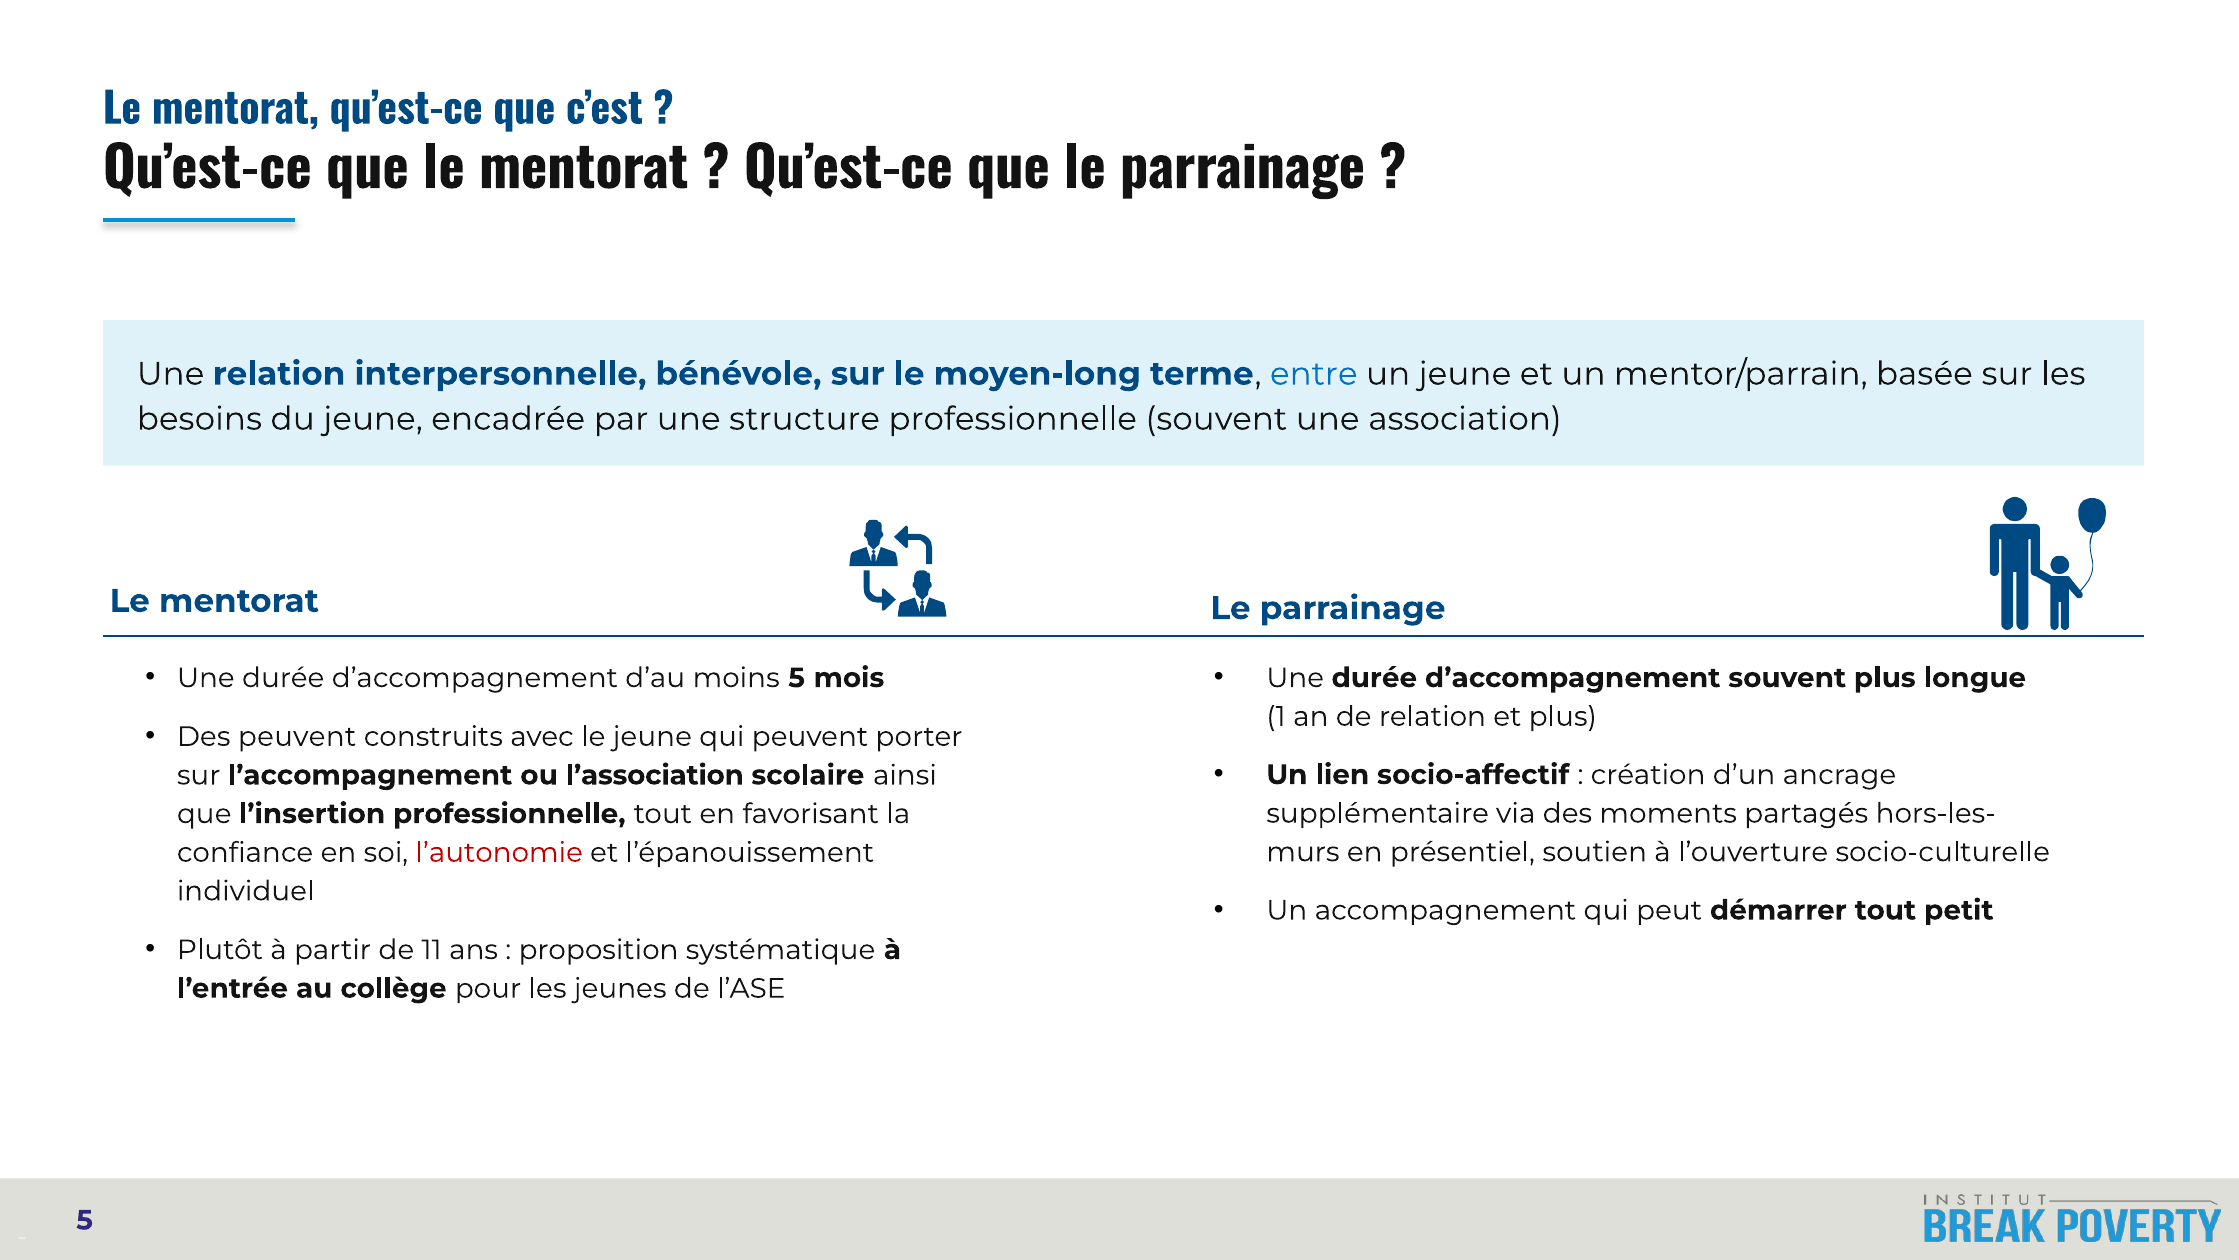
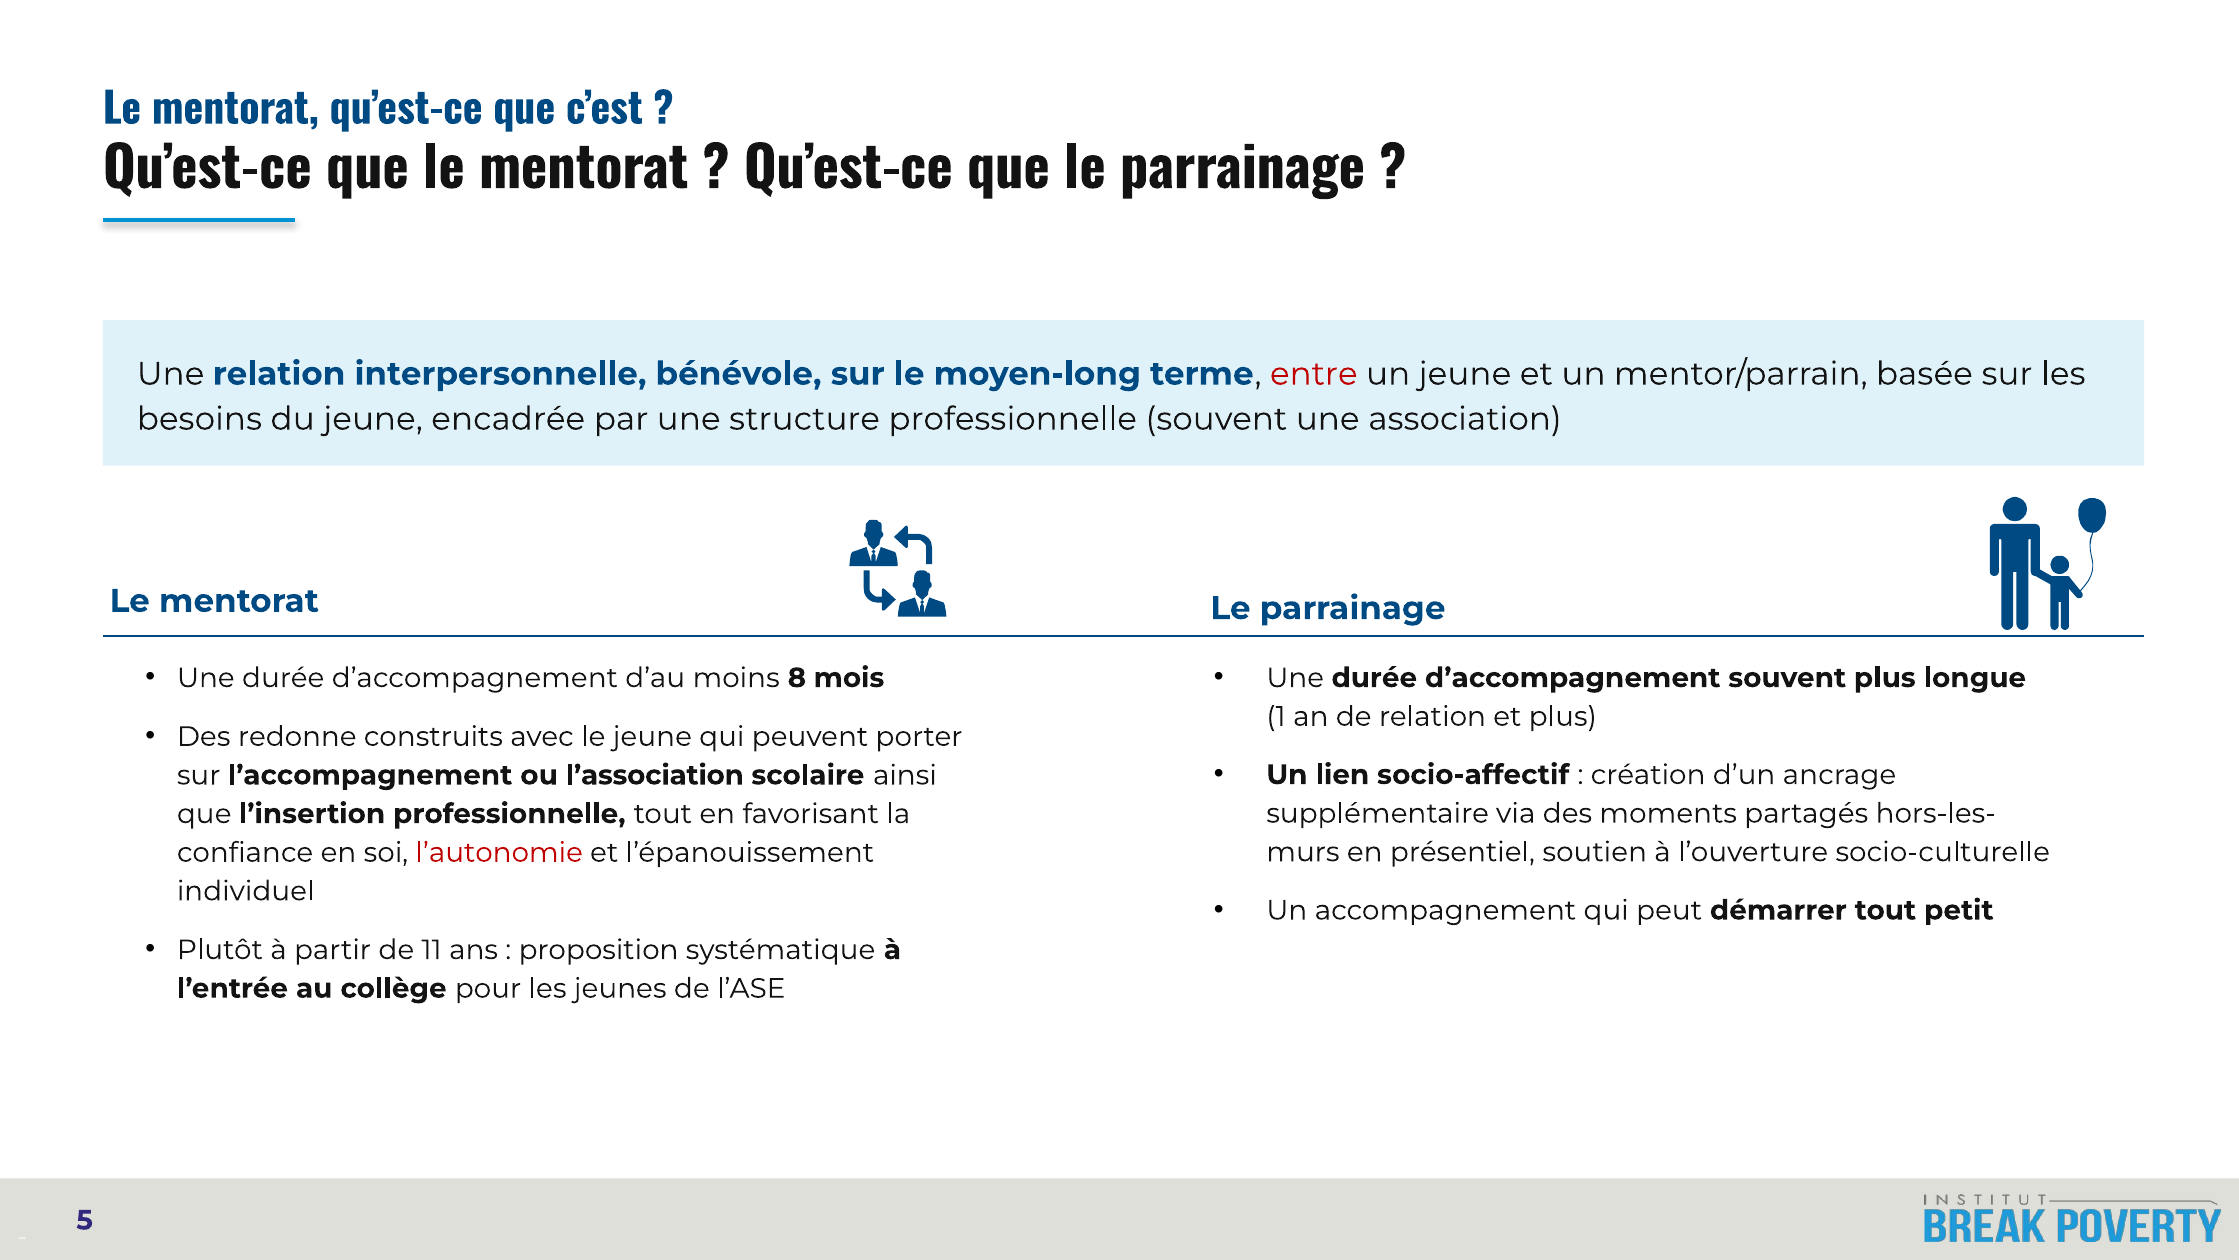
entre colour: blue -> red (1314, 374)
moins 5: 5 -> 8 (797, 678)
Des peuvent: peuvent -> redonne (297, 736)
